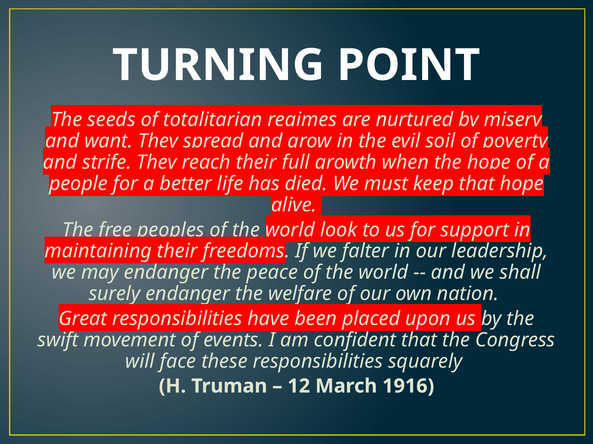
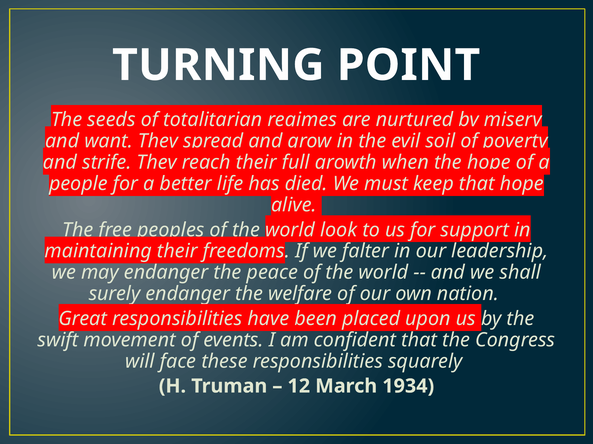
1916: 1916 -> 1934 (408, 387)
